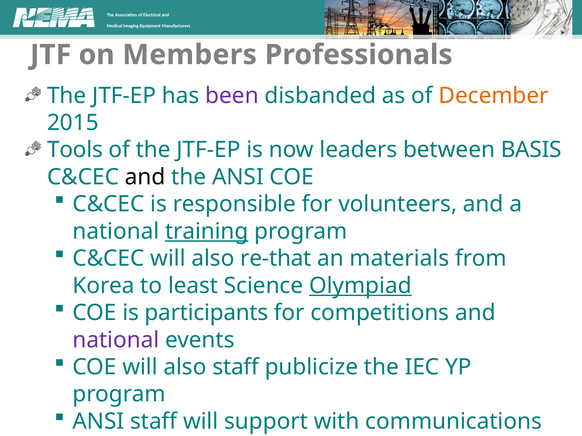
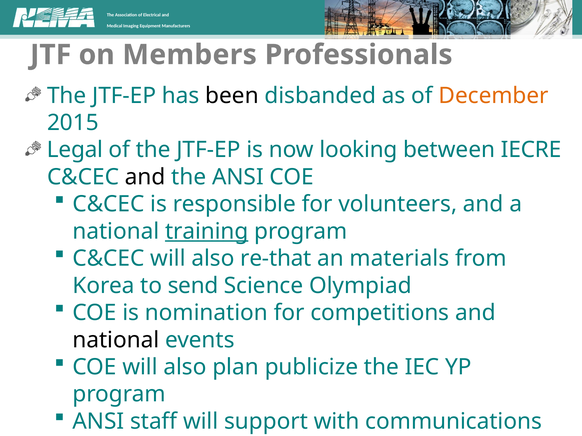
been colour: purple -> black (232, 96)
Tools: Tools -> Legal (75, 150)
leaders: leaders -> looking (359, 150)
BASIS: BASIS -> IECRE (531, 150)
least: least -> send (193, 286)
Olympiad underline: present -> none (360, 286)
participants: participants -> nomination (206, 313)
national colour: purple -> black (116, 340)
also staff: staff -> plan (236, 367)
